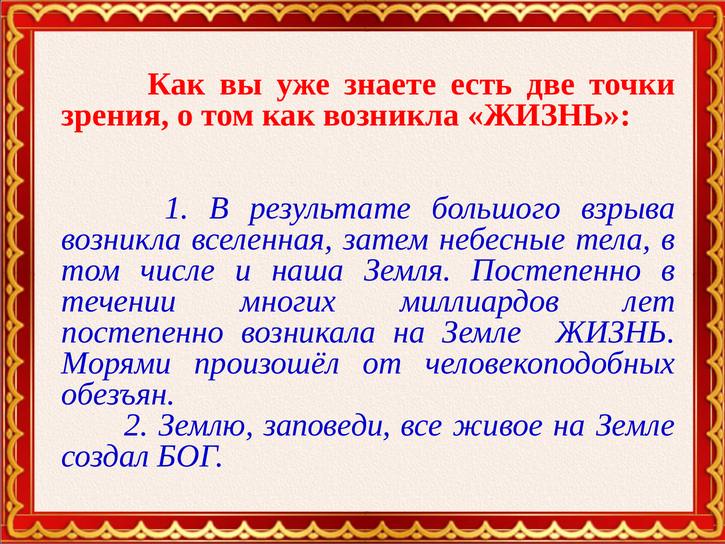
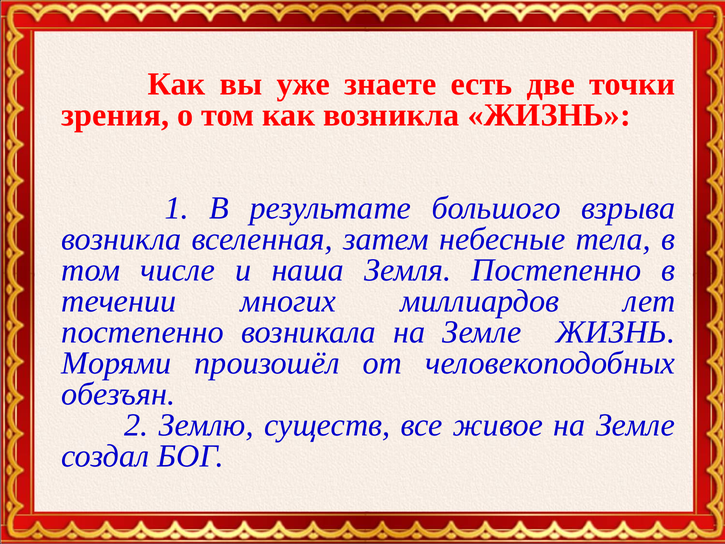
заповеди: заповеди -> существ (327, 425)
